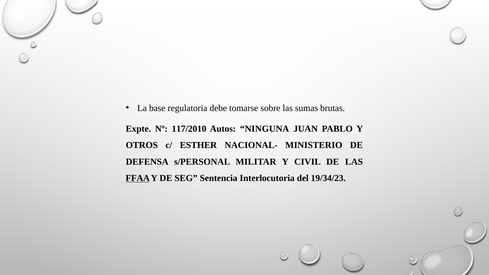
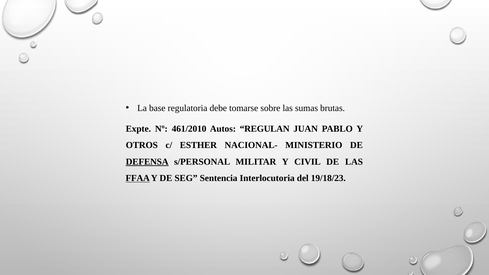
117/2010: 117/2010 -> 461/2010 (189, 129)
NINGUNA: NINGUNA -> REGULAN (265, 129)
DEFENSA underline: none -> present (147, 162)
19/34/23: 19/34/23 -> 19/18/23 (328, 178)
